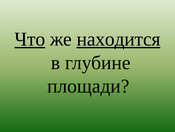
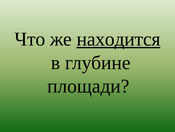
Что underline: present -> none (30, 39)
